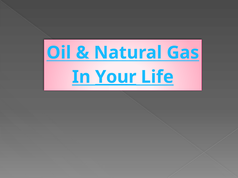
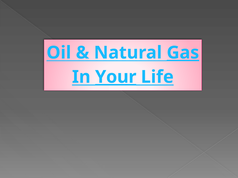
Gas underline: none -> present (183, 53)
